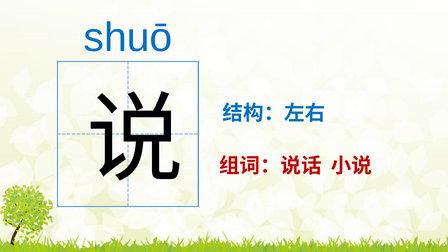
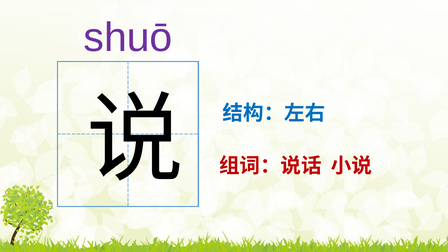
shuō colour: blue -> purple (128, 38)
